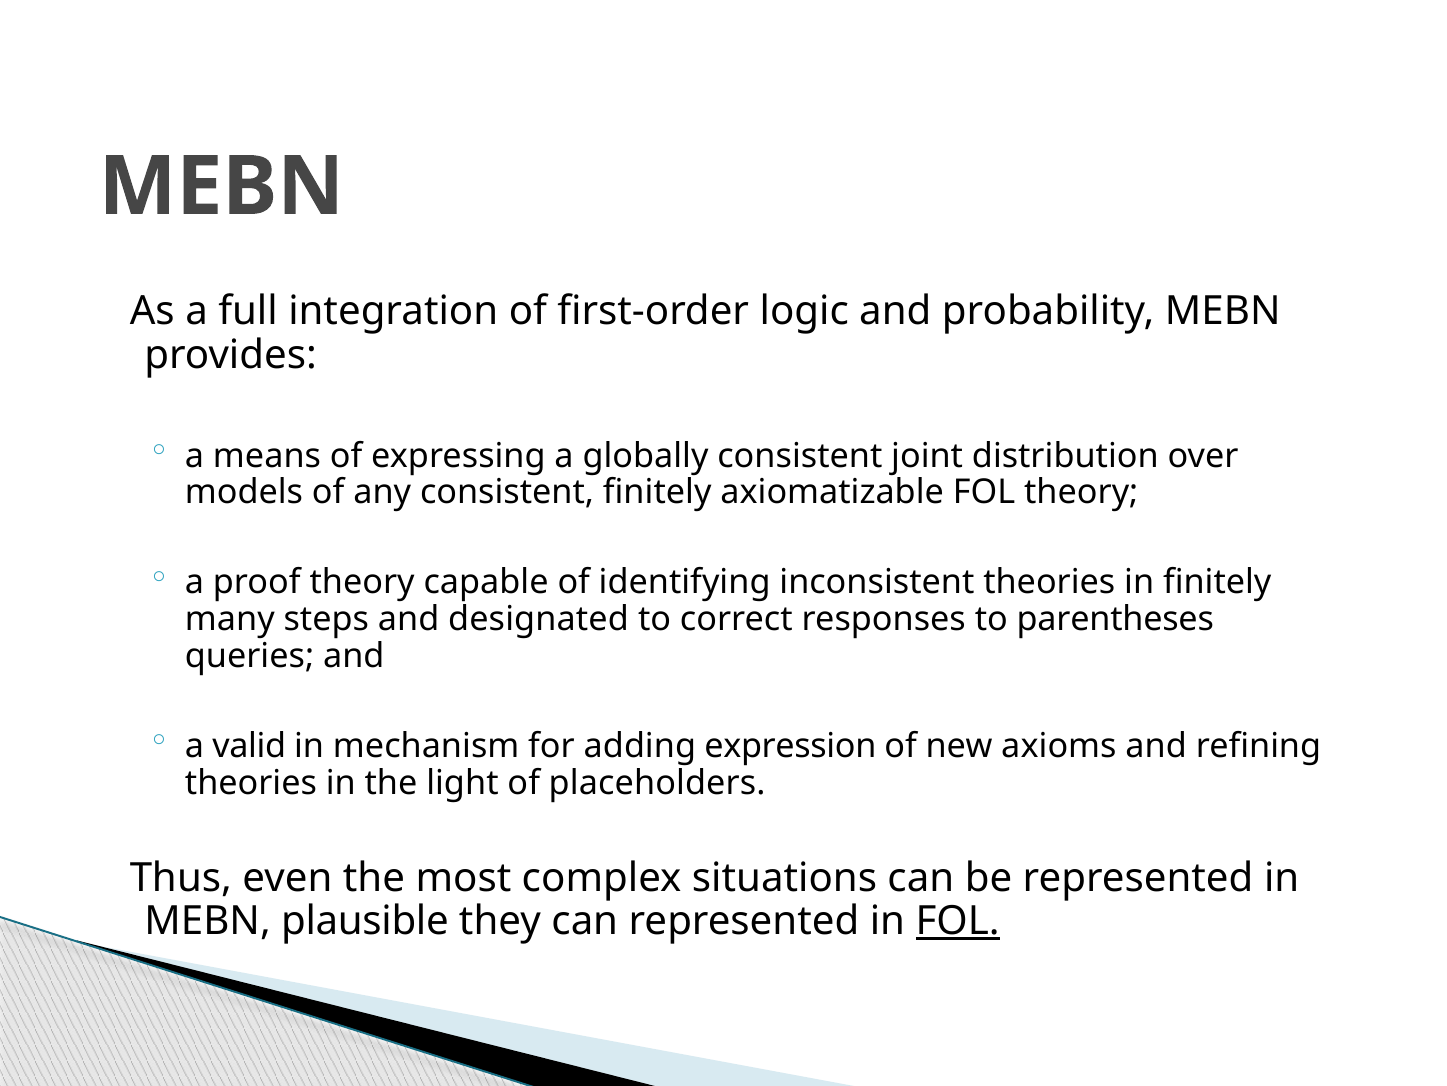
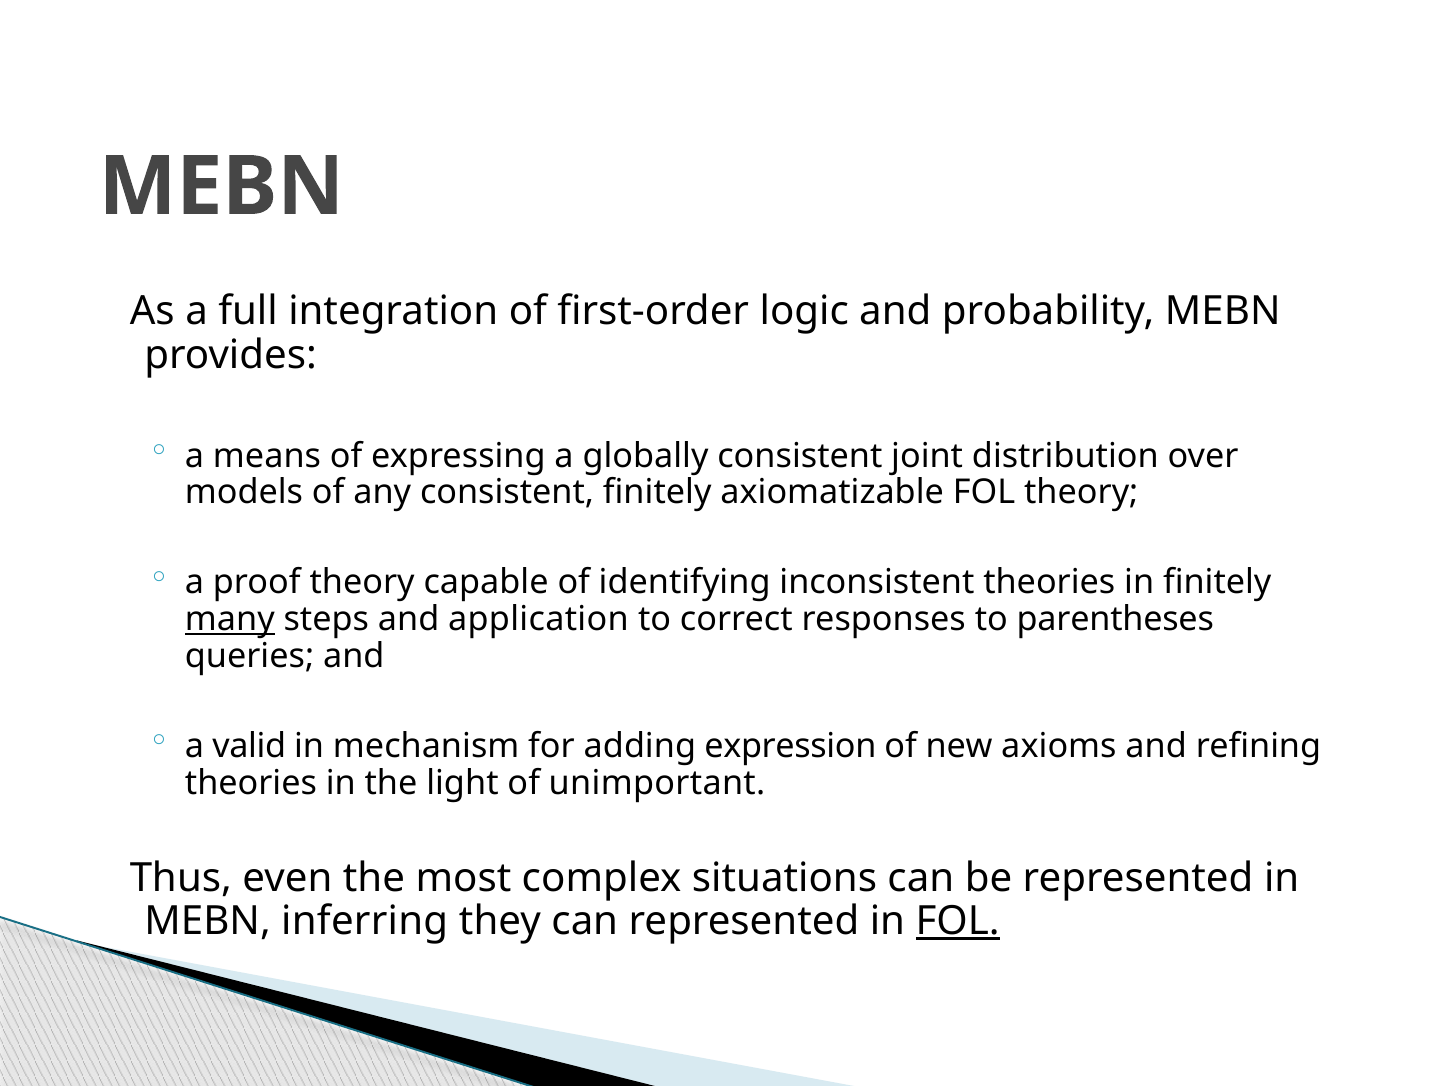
many underline: none -> present (230, 619)
designated: designated -> application (538, 619)
placeholders: placeholders -> unimportant (657, 782)
plausible: plausible -> inferring (365, 921)
